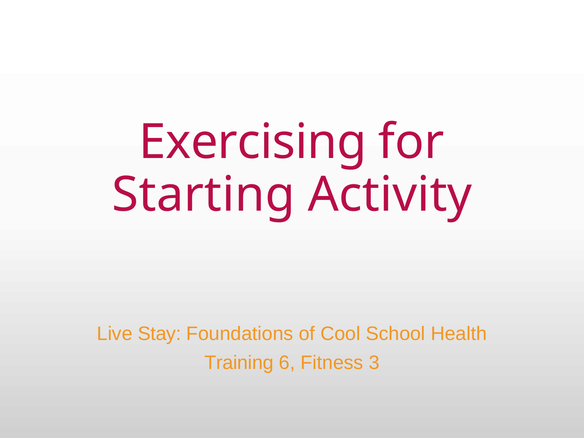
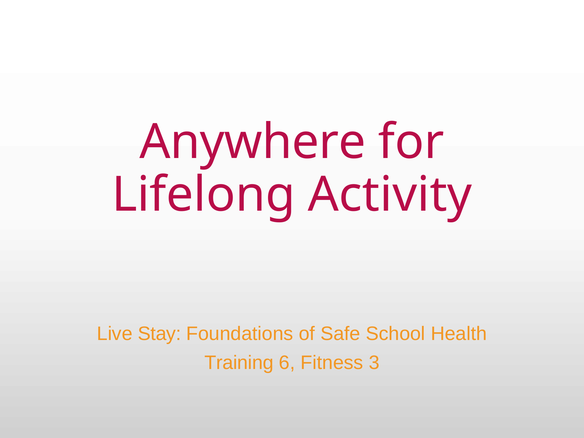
Exercising: Exercising -> Anywhere (253, 142)
Starting: Starting -> Lifelong (204, 195)
Cool: Cool -> Safe (340, 334)
